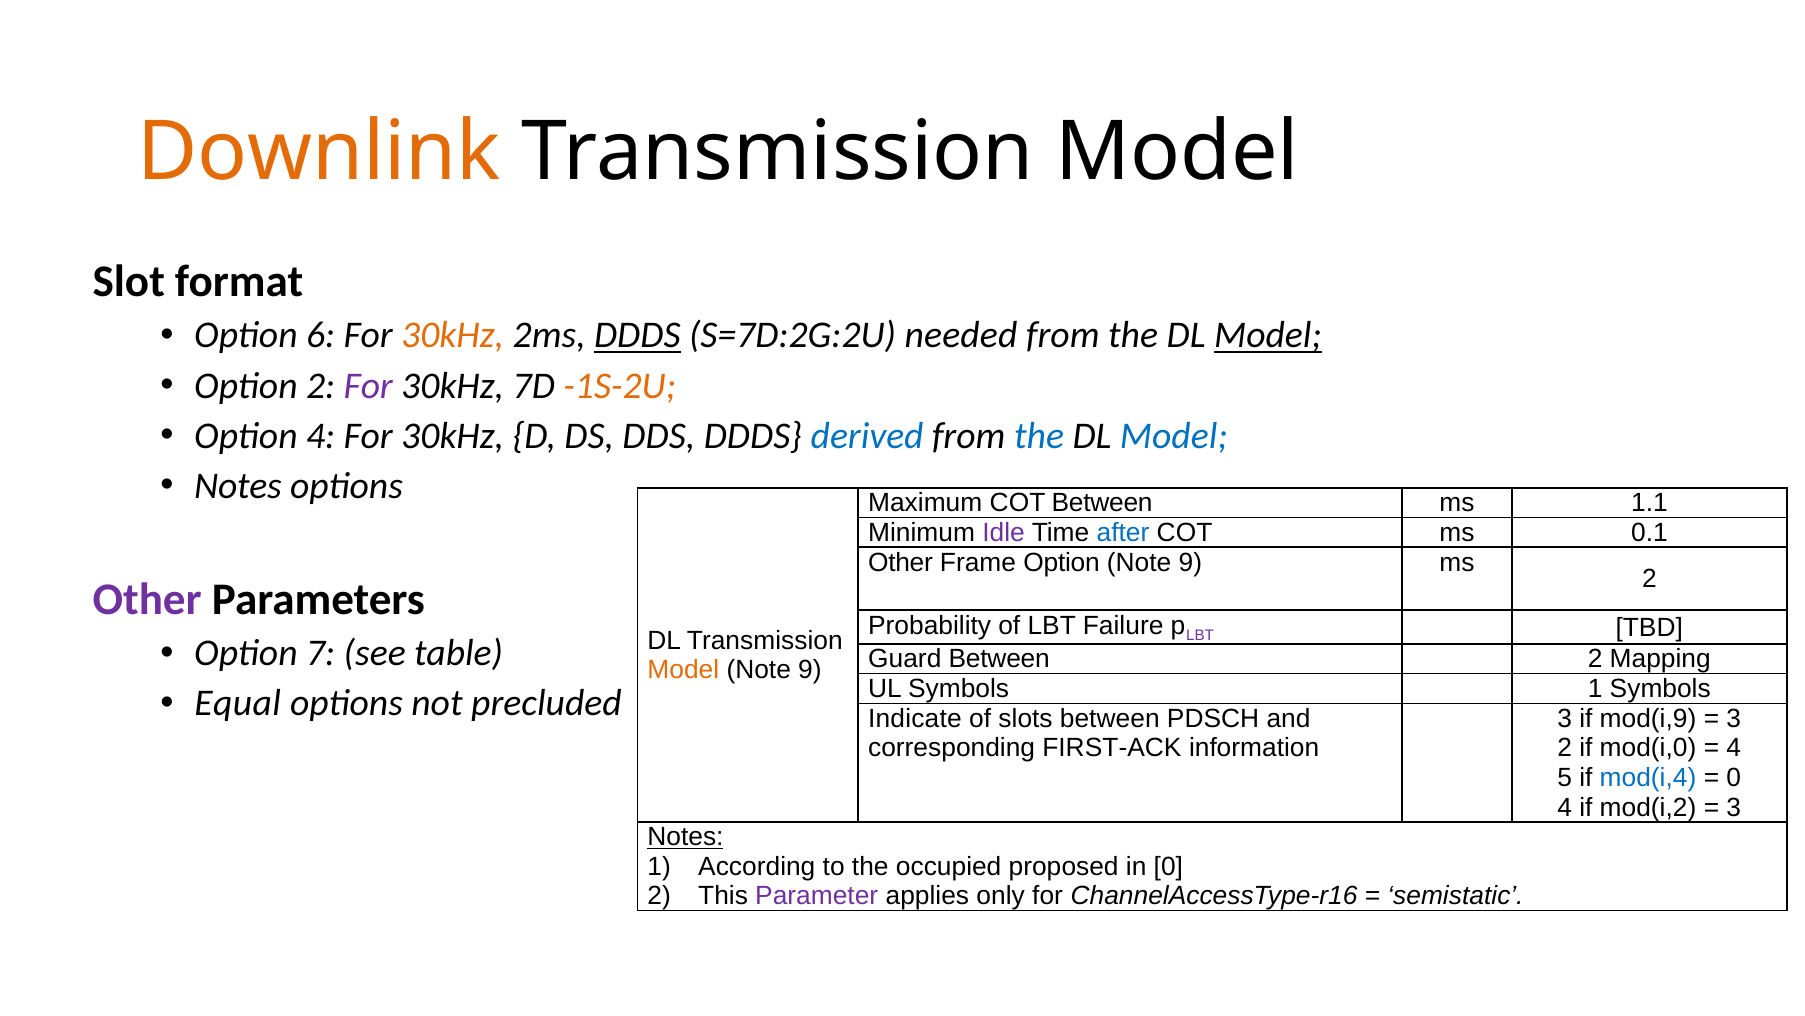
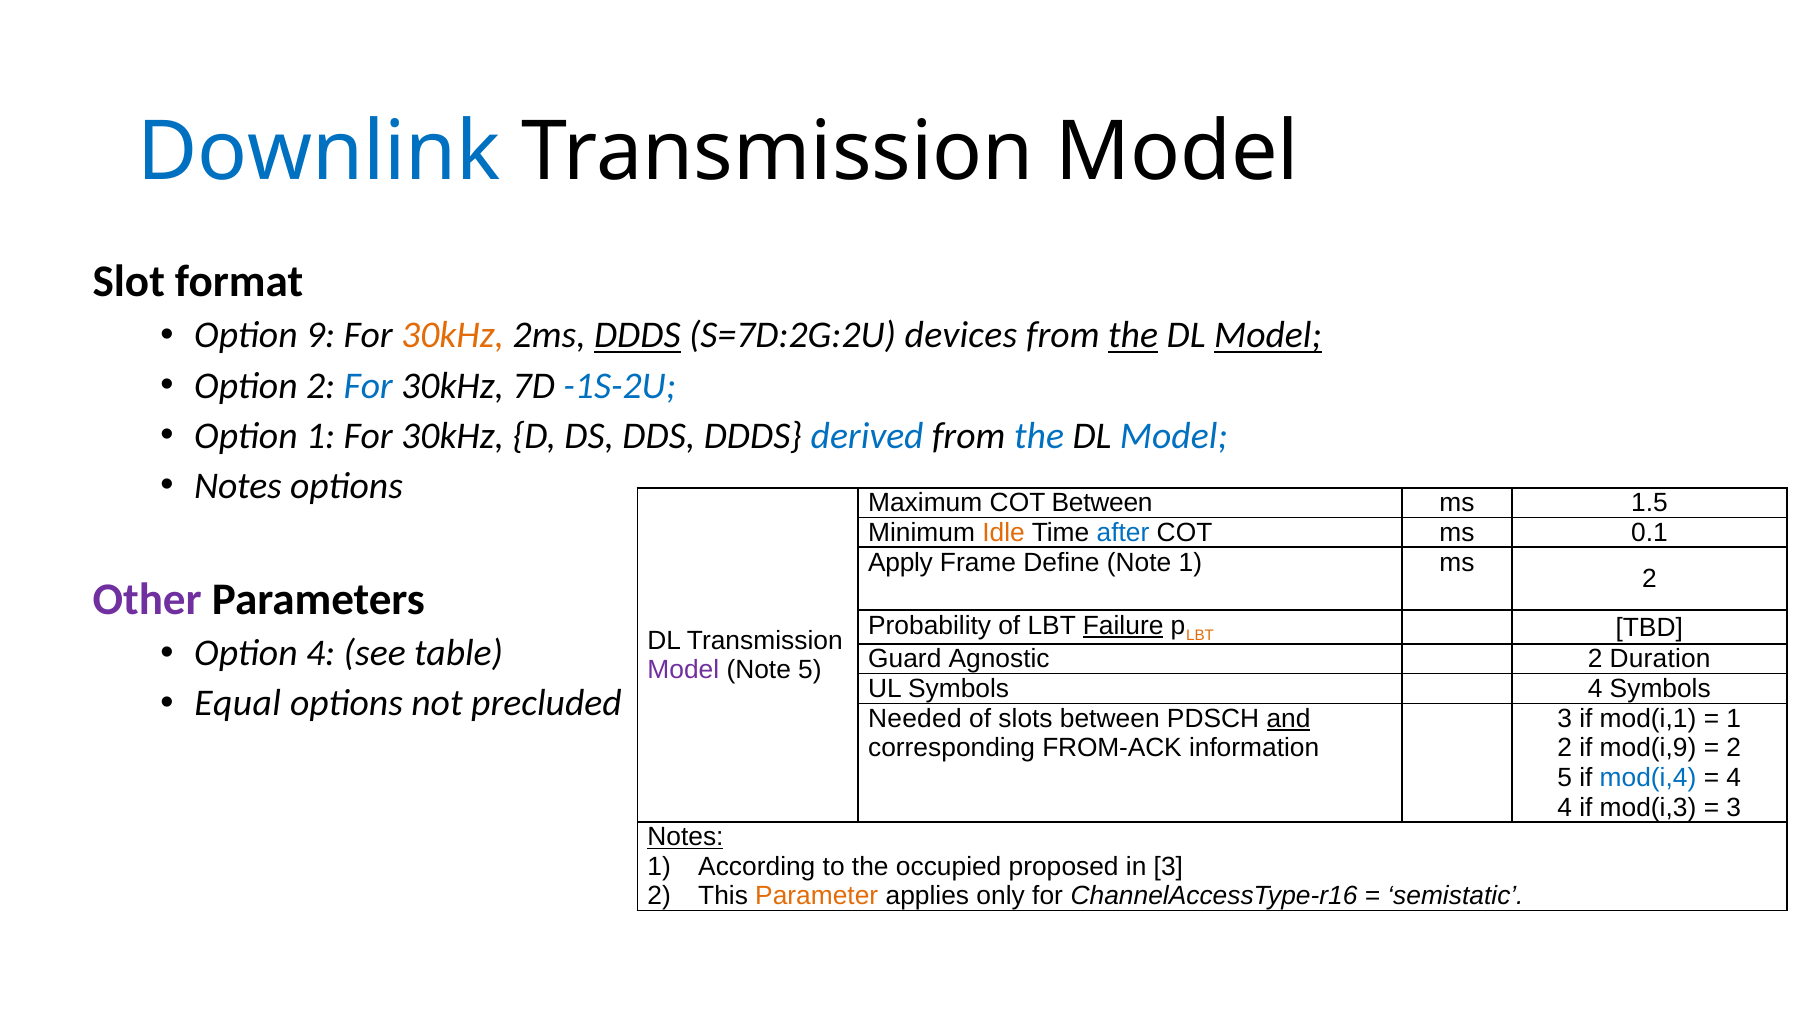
Downlink colour: orange -> blue (319, 152)
6: 6 -> 9 (321, 335)
needed: needed -> devices (961, 335)
the underline: none -> present (1133, 335)
For colour: purple -> blue (368, 385)
-1S-2U colour: orange -> blue (620, 385)
Option 4: 4 -> 1 (321, 435)
1.1: 1.1 -> 1.5 (1649, 503)
Idle colour: purple -> orange (1004, 532)
Other: Other -> Apply (901, 562)
Frame Option: Option -> Define (1061, 562)
9: 9 -> 1 (1190, 562)
Failure underline: none -> present (1123, 625)
LBT colour: purple -> orange (1200, 635)
Option 7: 7 -> 4 (321, 653)
Guard Between: Between -> Agnostic (999, 659)
Mapping: Mapping -> Duration (1660, 659)
Model colour: orange -> purple (683, 670)
9: 9 -> 5 (810, 670)
Symbols 1: 1 -> 4 (1595, 688)
Indicate: Indicate -> Needed (915, 718)
and underline: none -> present (1289, 718)
mod(i,9: mod(i,9 -> mod(i,1 (1648, 718)
3: 3 -> 1 (1734, 718)
FIRST-ACK: FIRST-ACK -> FROM-ACK (1112, 748)
mod(i,0: mod(i,0 -> mod(i,9 (1648, 748)
4: 4 -> 2 (1734, 748)
0: 0 -> 4 (1734, 777)
mod(i,2: mod(i,2 -> mod(i,3 (1648, 807)
in 0: 0 -> 3 (1168, 866)
Parameter colour: purple -> orange (817, 896)
